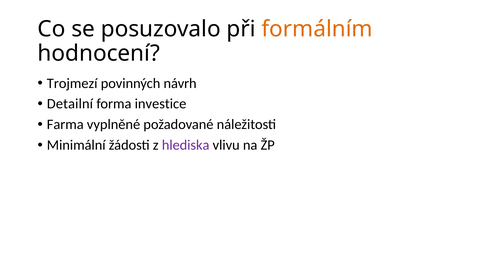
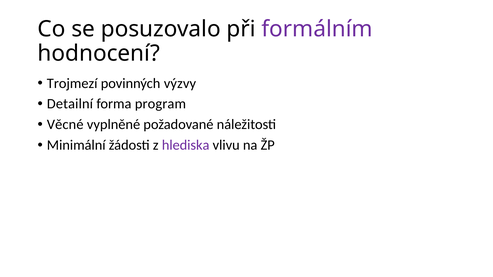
formálním colour: orange -> purple (317, 29)
návrh: návrh -> výzvy (180, 83)
investice: investice -> program (160, 104)
Farma: Farma -> Věcné (65, 125)
